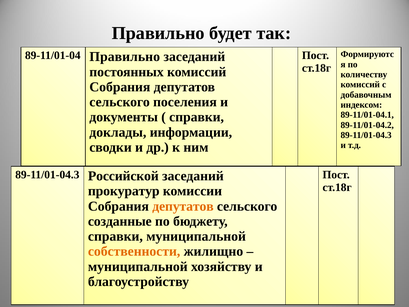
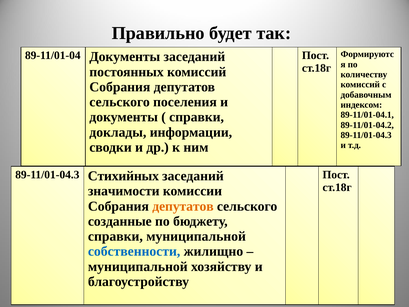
Правильно: Правильно -> Документы (125, 57)
Российской: Российской -> Стихийных (123, 176)
прокуратур: прокуратур -> значимости (124, 191)
собственности colour: orange -> blue (134, 251)
